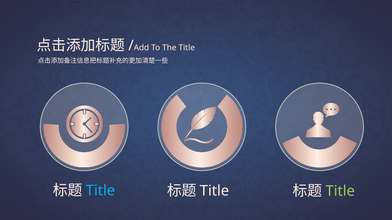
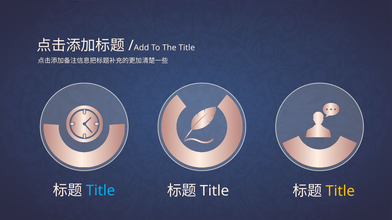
Title colour: light green -> yellow (340, 192)
